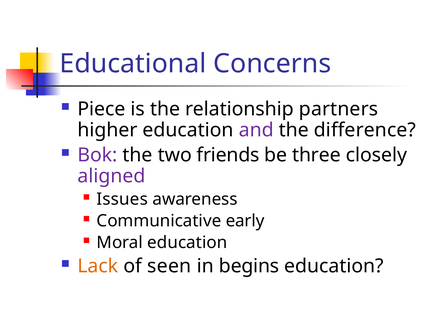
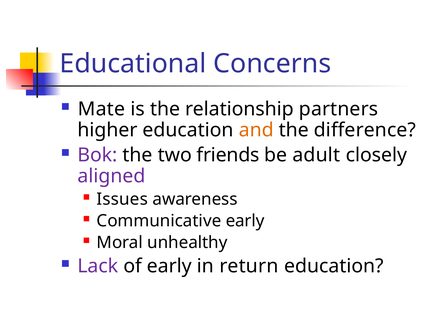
Piece: Piece -> Mate (101, 109)
and colour: purple -> orange (256, 130)
three: three -> adult (316, 155)
Moral education: education -> unhealthy (187, 243)
Lack colour: orange -> purple (98, 267)
of seen: seen -> early (169, 267)
begins: begins -> return (249, 267)
